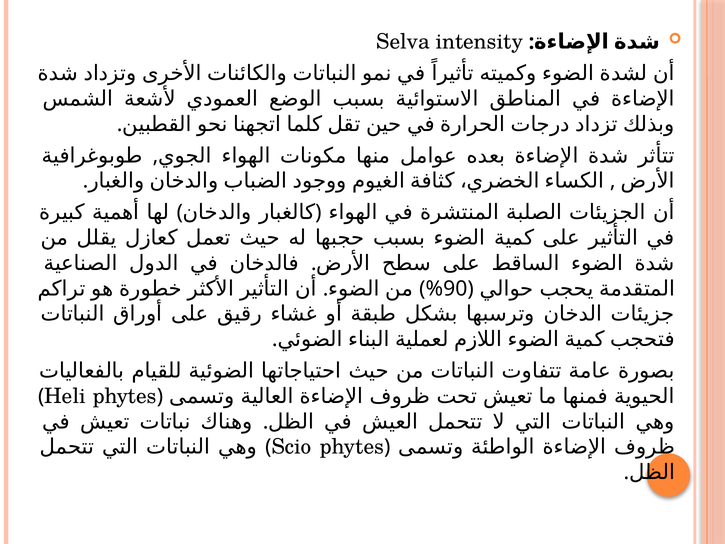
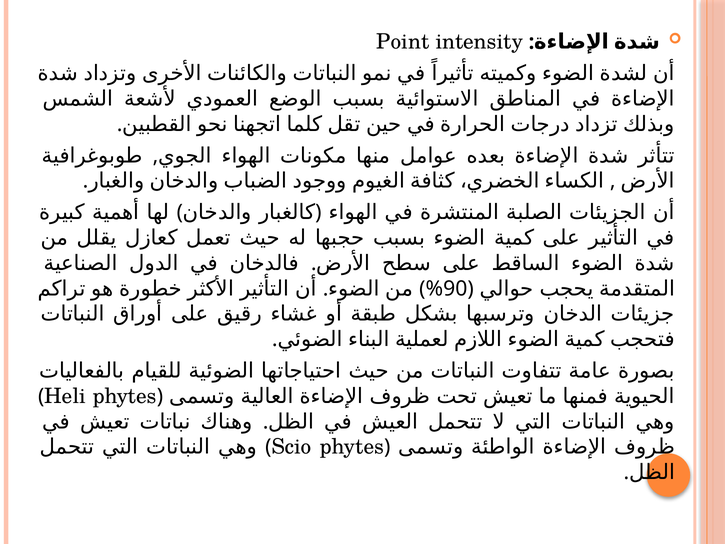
Selva: Selva -> Point (403, 42)
